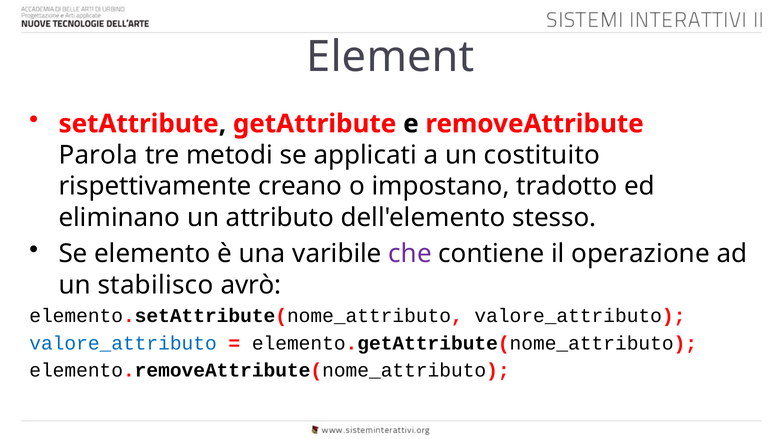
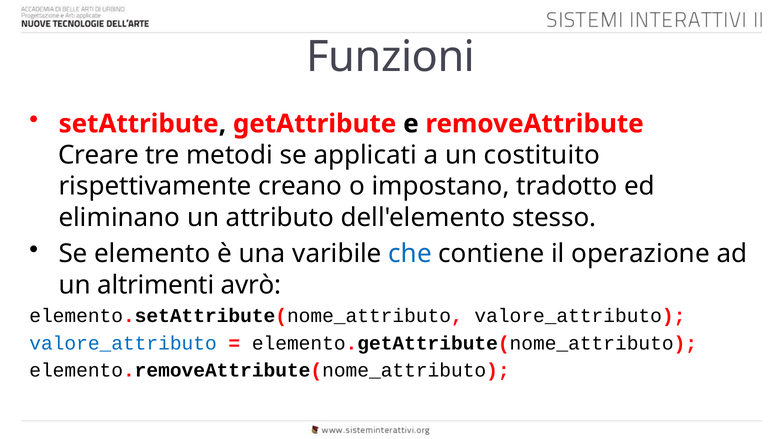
Element: Element -> Funzioni (391, 57)
Parola: Parola -> Creare (99, 155)
che colour: purple -> blue (410, 254)
stabilisco: stabilisco -> altrimenti (156, 285)
